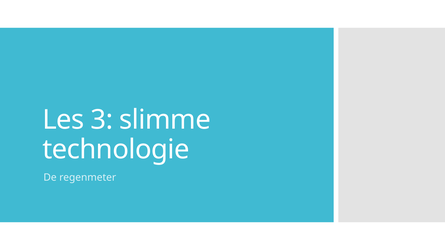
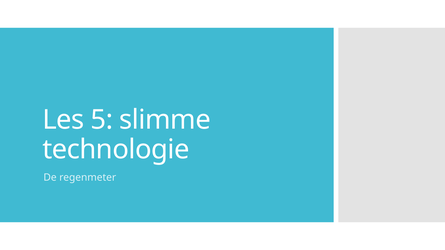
3: 3 -> 5 (102, 120)
